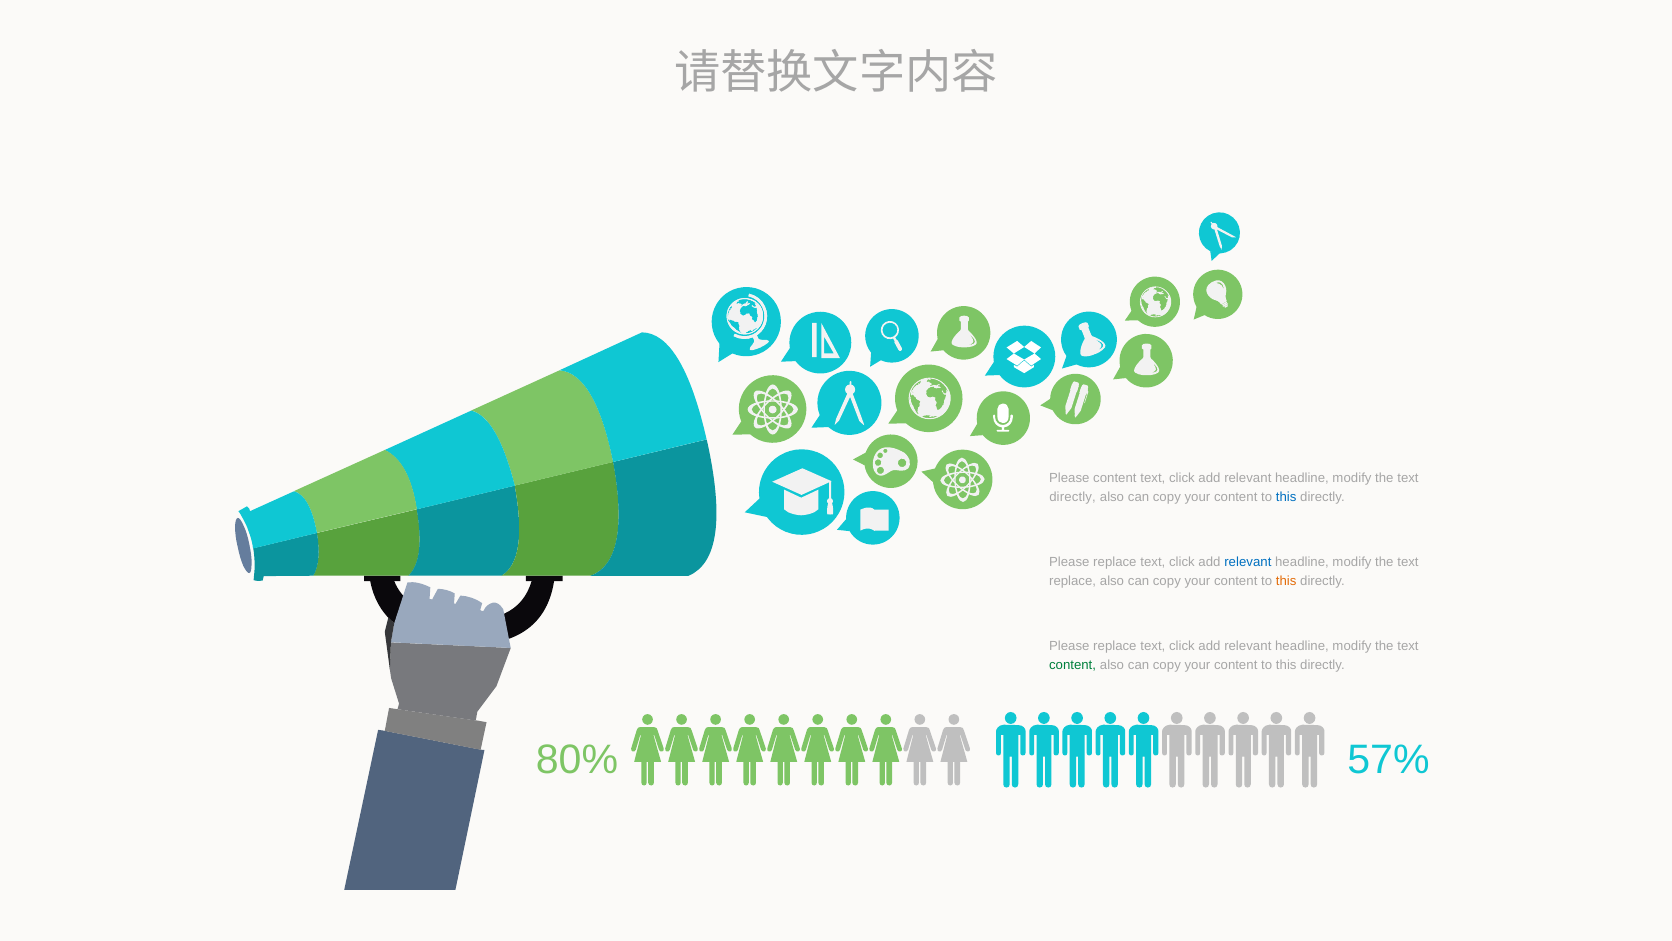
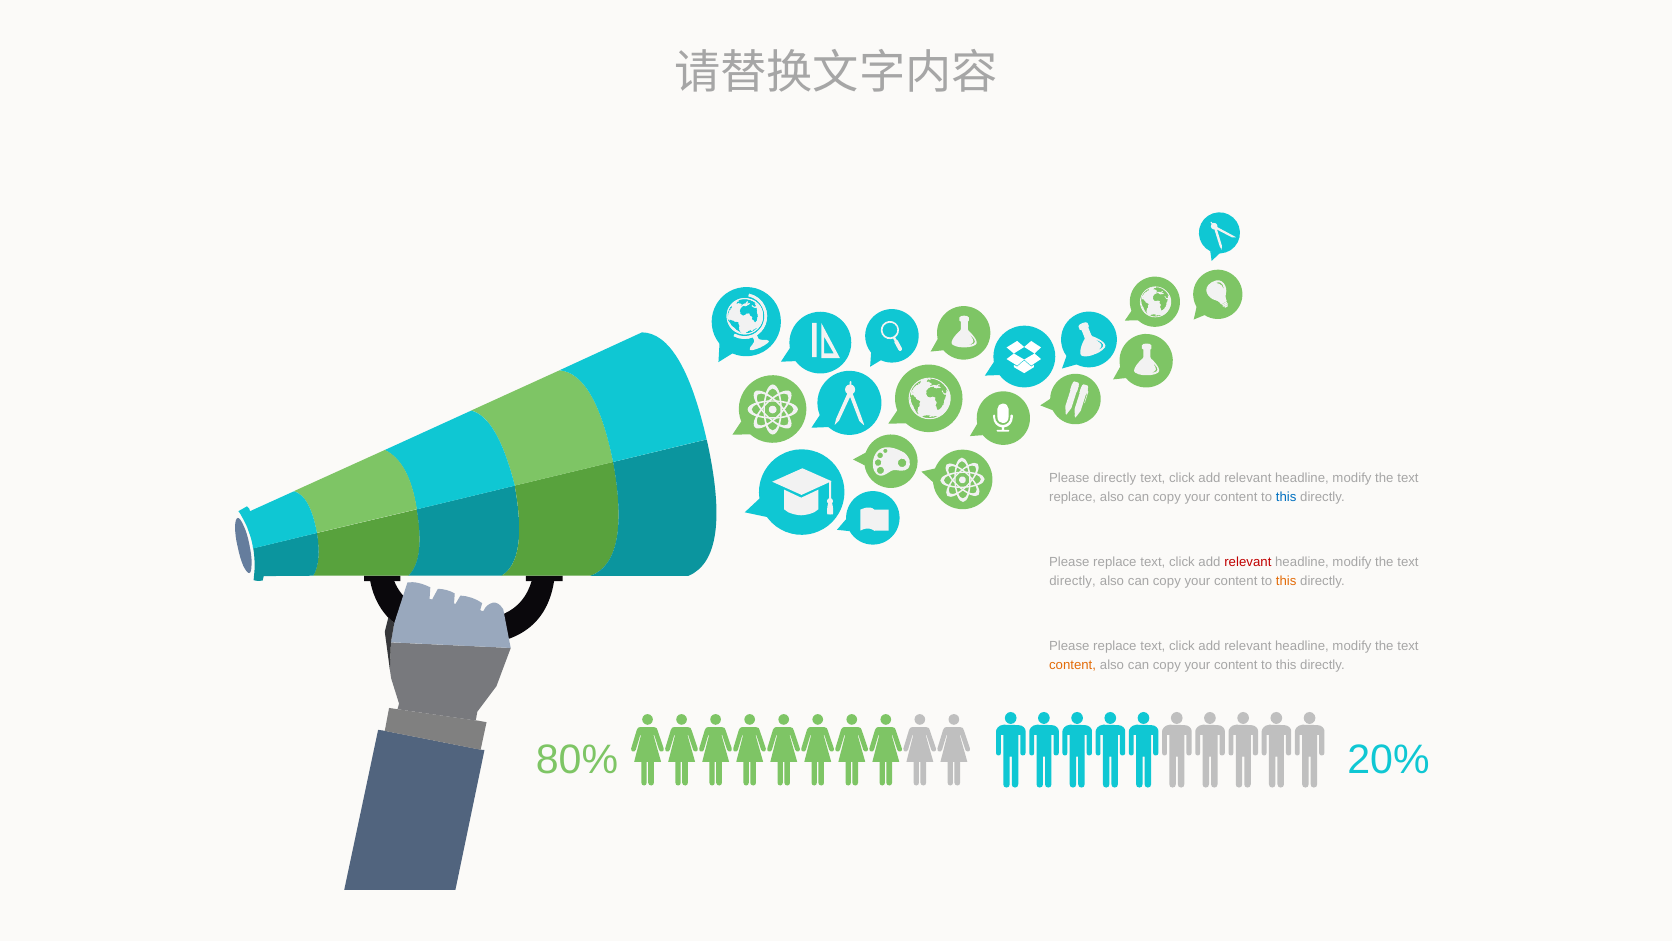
Please content: content -> directly (1115, 478)
directly: directly -> replace (1073, 497)
relevant colour: blue -> red (1248, 562)
replace: replace -> directly (1073, 581)
content colour: green -> orange (1073, 665)
57%: 57% -> 20% (1388, 760)
